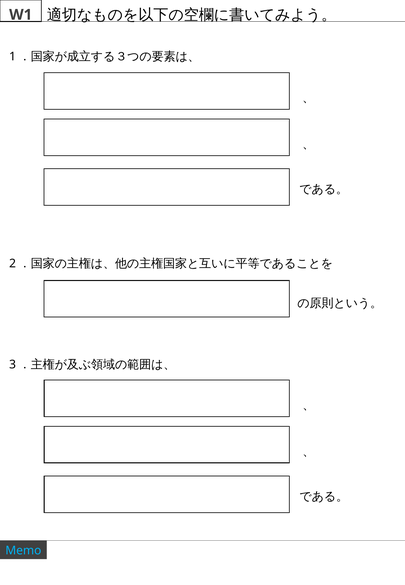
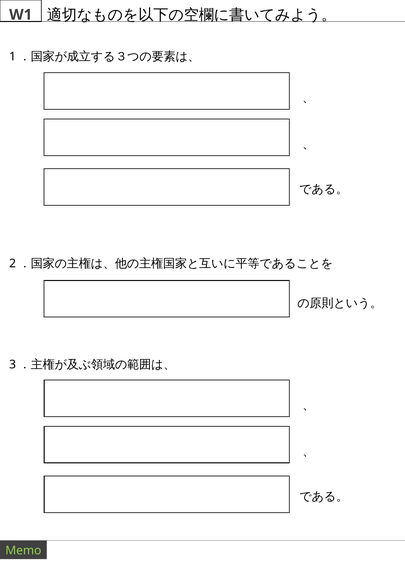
Memo colour: light blue -> light green (23, 551)
